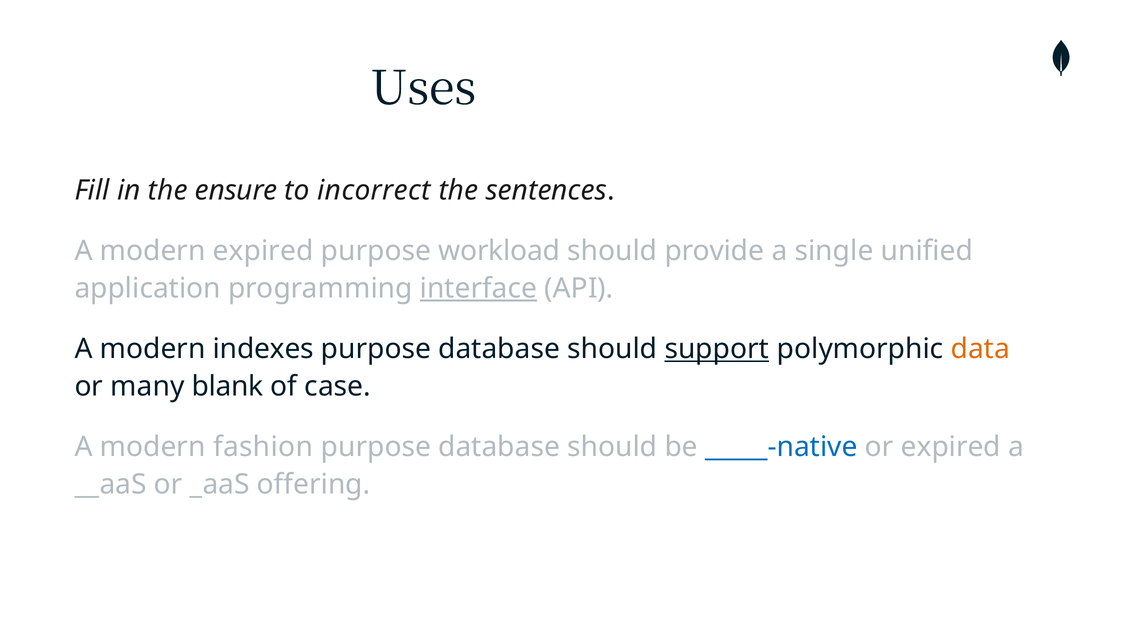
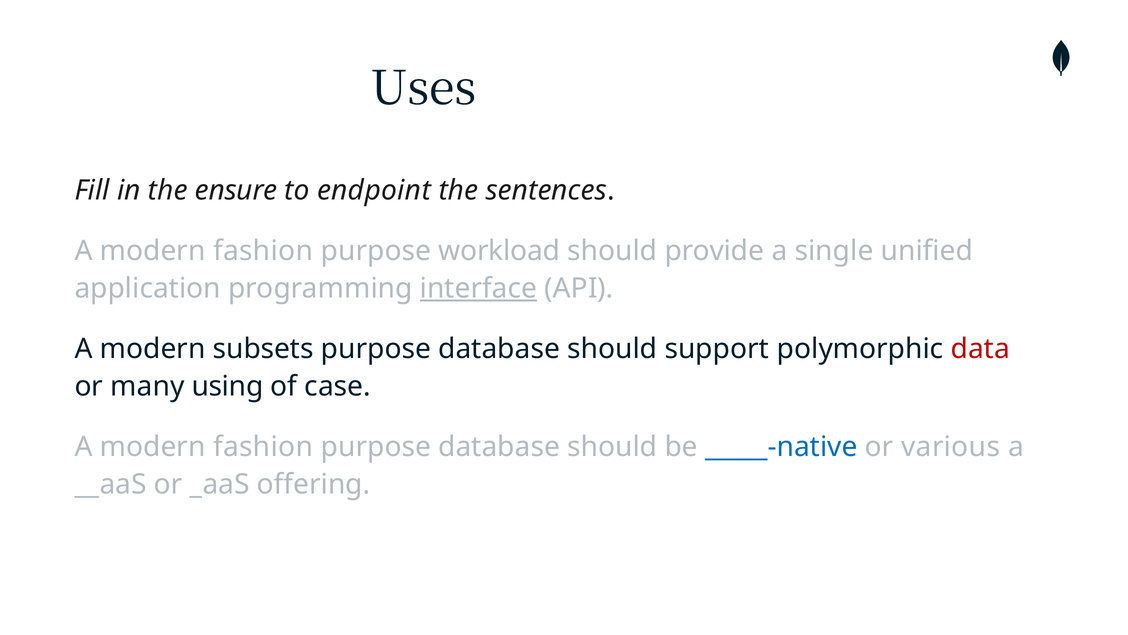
incorrect: incorrect -> endpoint (374, 190)
expired: expired -> fashion (263, 251)
indexes: indexes -> subsets (263, 349)
support underline: present -> none (717, 349)
data colour: orange -> red (980, 349)
blank: blank -> using (228, 386)
or expired: expired -> various (951, 447)
